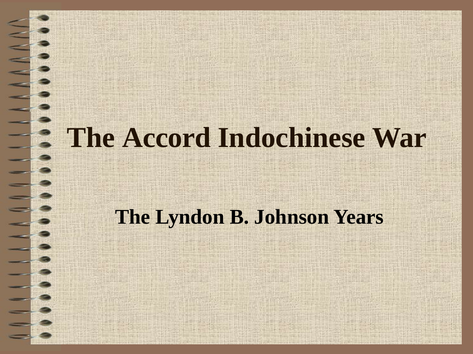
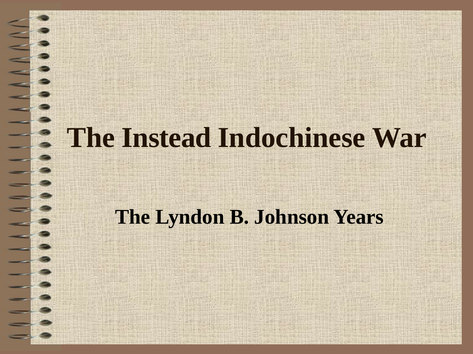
Accord: Accord -> Instead (167, 138)
